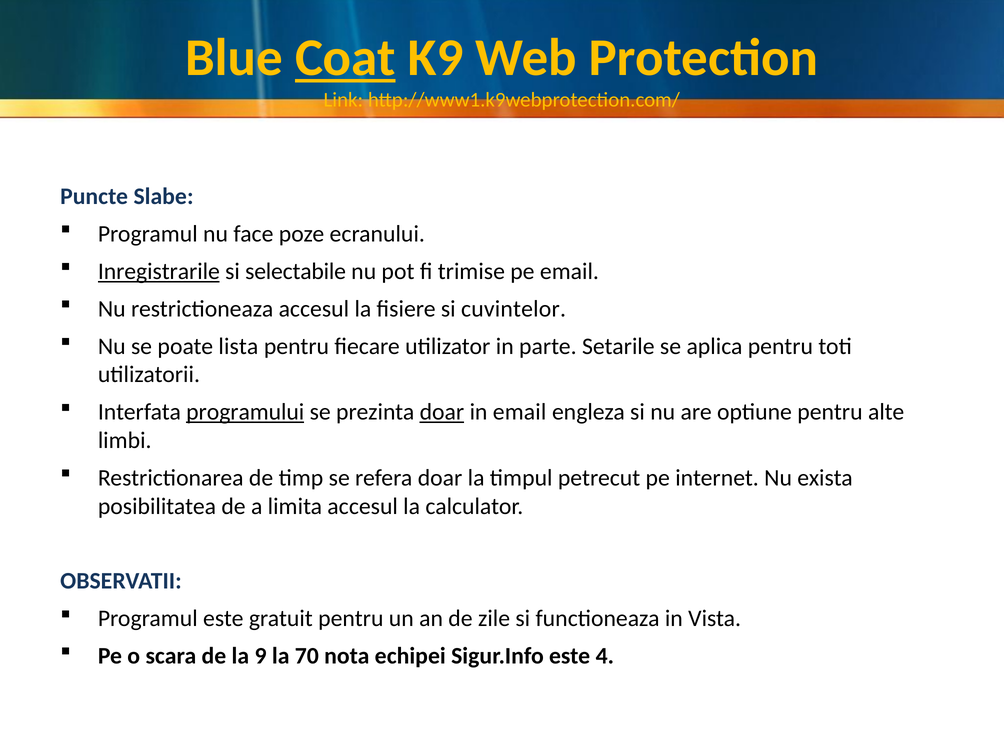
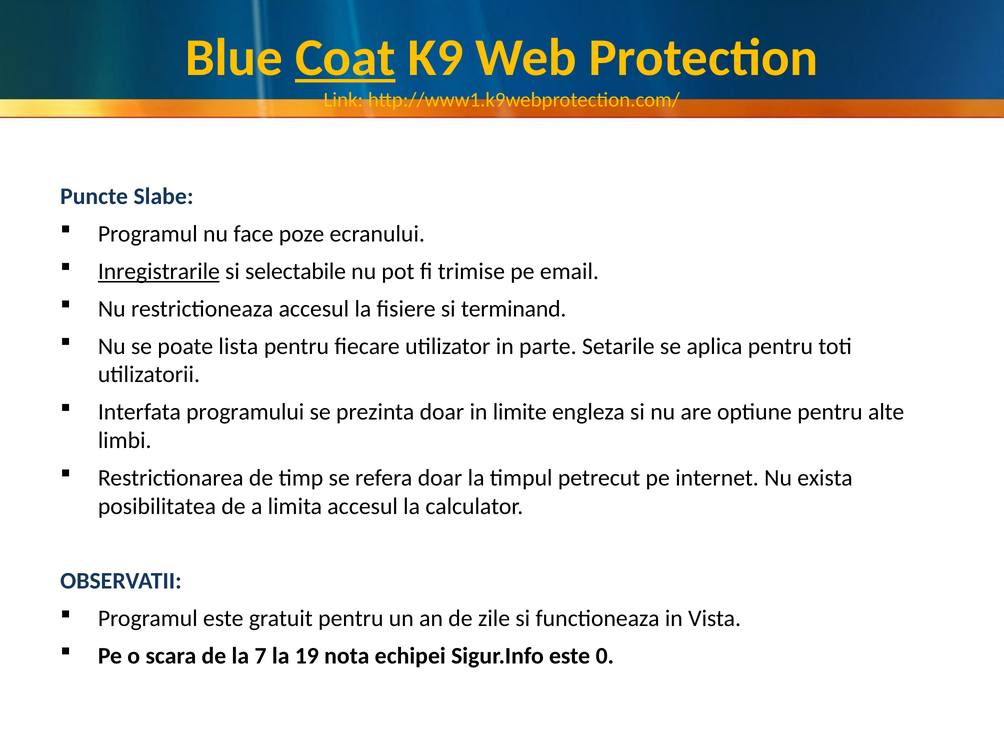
cuvintelor: cuvintelor -> terminand (514, 309)
programului underline: present -> none (245, 412)
doar underline: present -> none (442, 412)
in email: email -> limite (520, 412)
9: 9 -> 7 (261, 656)
70: 70 -> 19 (307, 656)
4: 4 -> 0 (605, 656)
